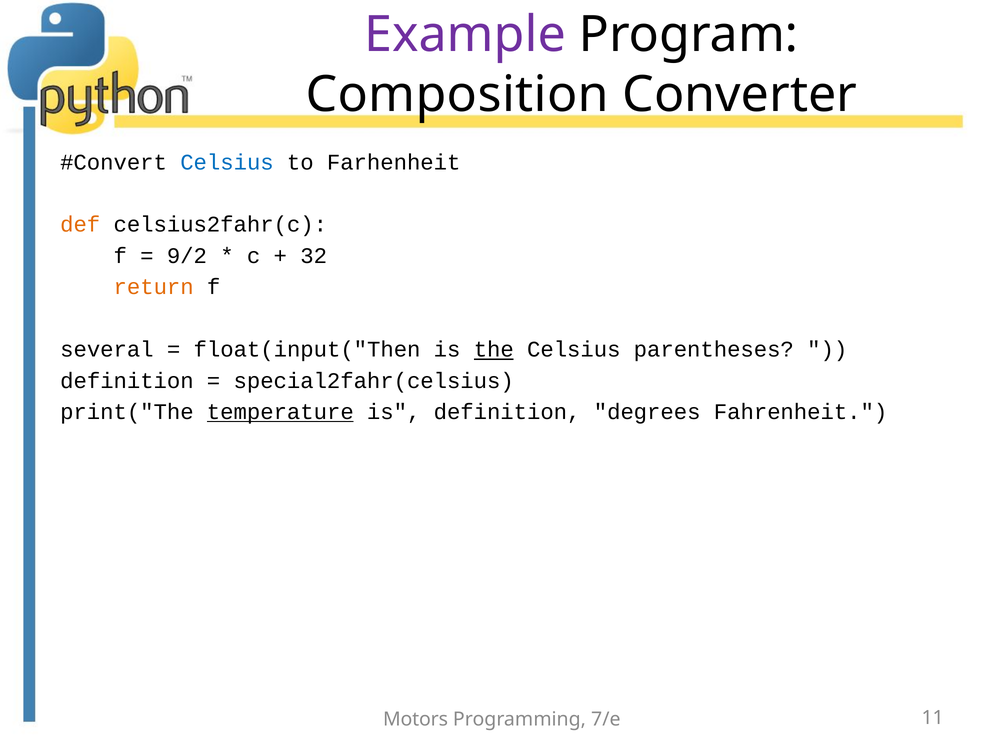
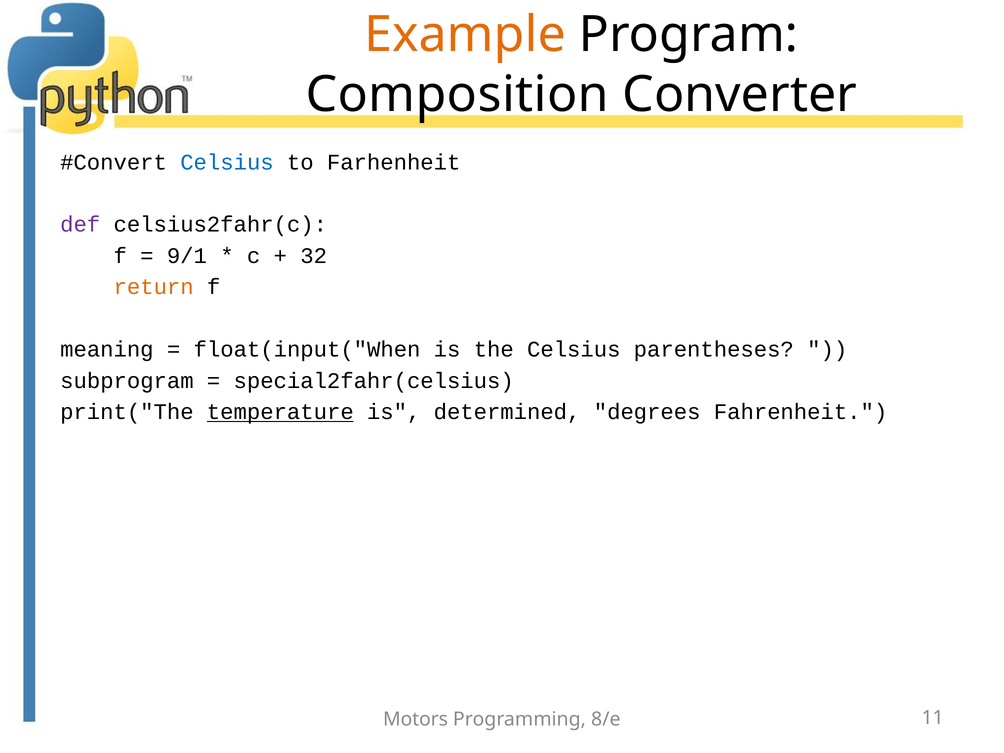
Example colour: purple -> orange (465, 35)
def colour: orange -> purple (80, 225)
9/2: 9/2 -> 9/1 (187, 256)
several: several -> meaning (107, 350)
float(input("Then: float(input("Then -> float(input("When (307, 350)
the underline: present -> none (494, 350)
definition: definition -> subprogram (127, 381)
is definition: definition -> determined (507, 412)
7/e: 7/e -> 8/e (606, 719)
